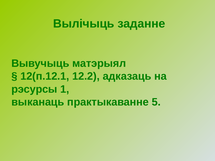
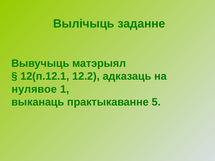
рэсурсы: рэсурсы -> нулявое (34, 89)
